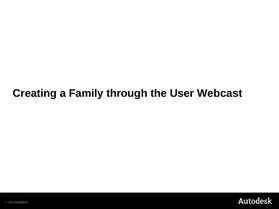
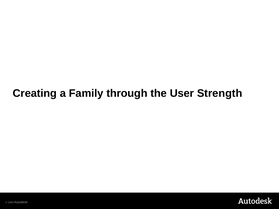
Webcast: Webcast -> Strength (220, 93)
